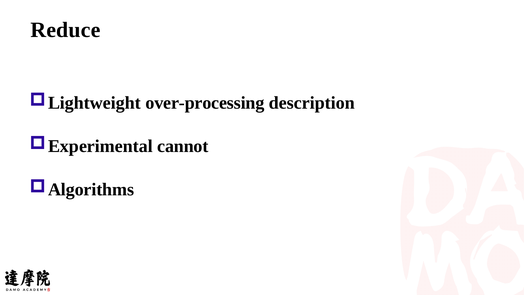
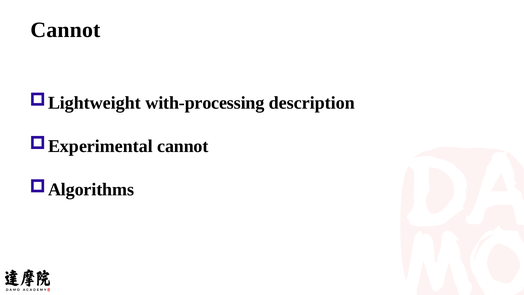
Reduce: Reduce -> Cannot (65, 30)
over-processing: over-processing -> with-processing (205, 103)
